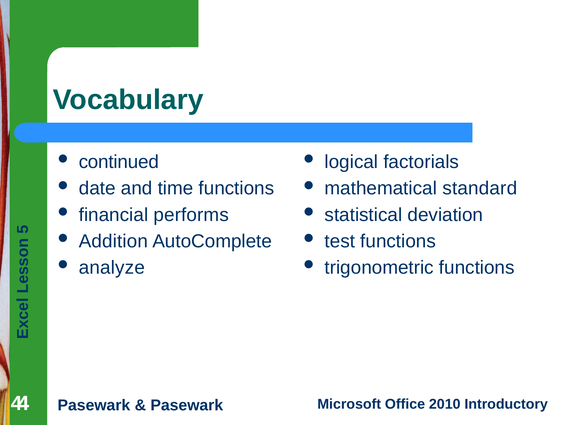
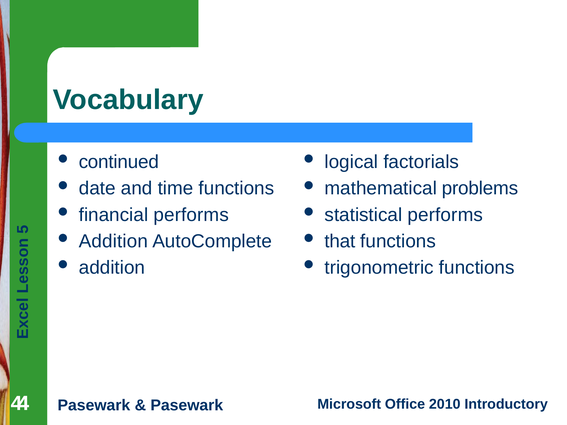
standard: standard -> problems (480, 188)
statistical deviation: deviation -> performs (445, 215)
test: test -> that (340, 241)
analyze: analyze -> addition (112, 268)
